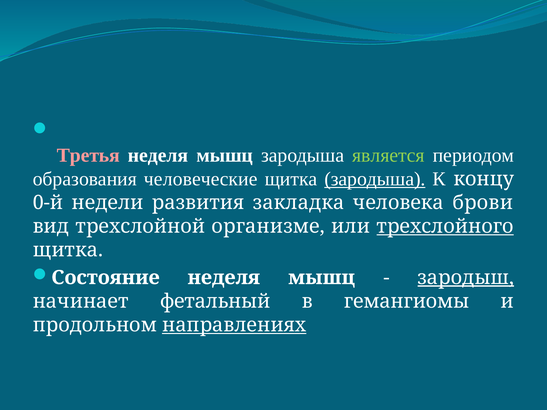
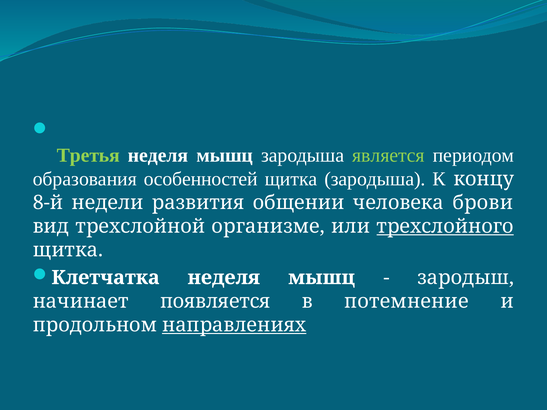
Третья colour: pink -> light green (88, 155)
человеческие: человеческие -> особенностей (201, 179)
зародыша underline: present -> none (375, 179)
0-й: 0-й -> 8-й (48, 203)
закладка: закладка -> общении (299, 203)
Состояние: Состояние -> Клетчатка (106, 278)
зародыш underline: present -> none (466, 278)
фетальный: фетальный -> появляется (215, 301)
гемангиомы: гемангиомы -> потемнение (406, 301)
